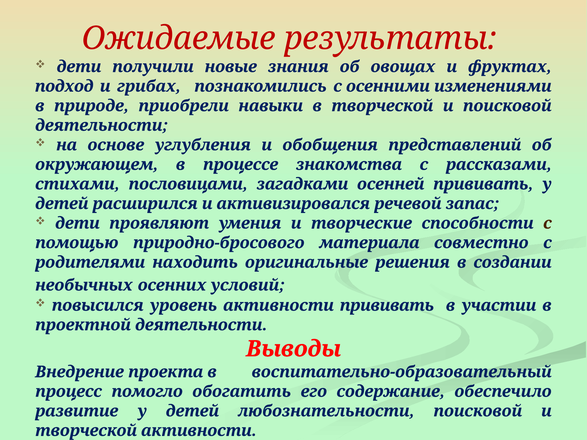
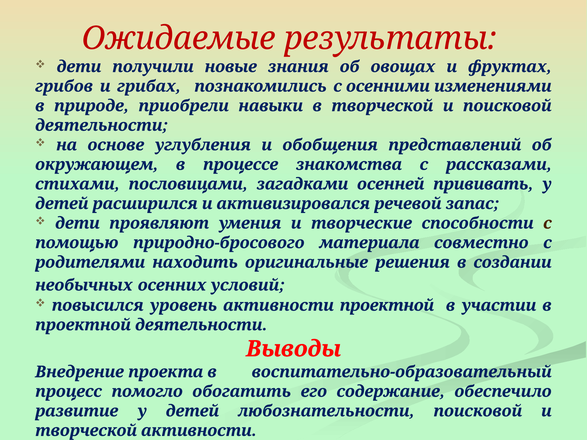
подход: подход -> грибов (64, 86)
активности прививать: прививать -> проектной (387, 306)
